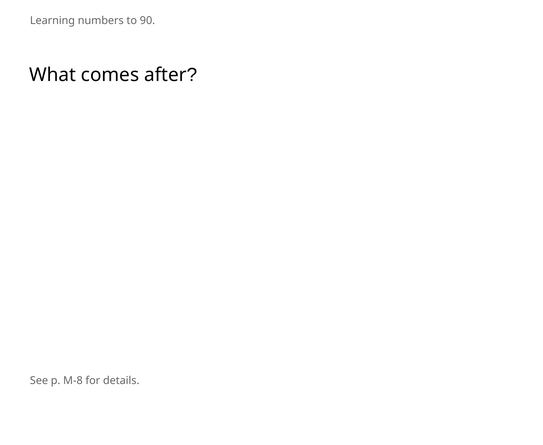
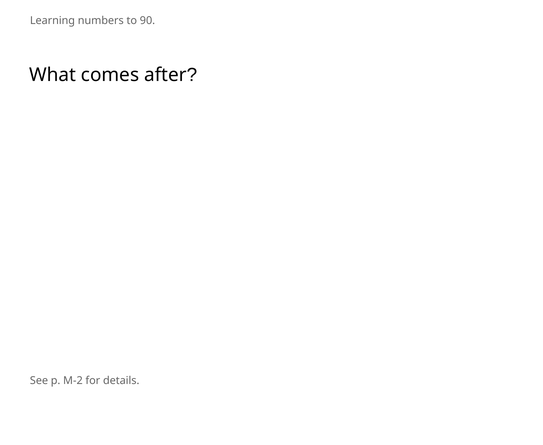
M-8: M-8 -> M-2 (73, 381)
